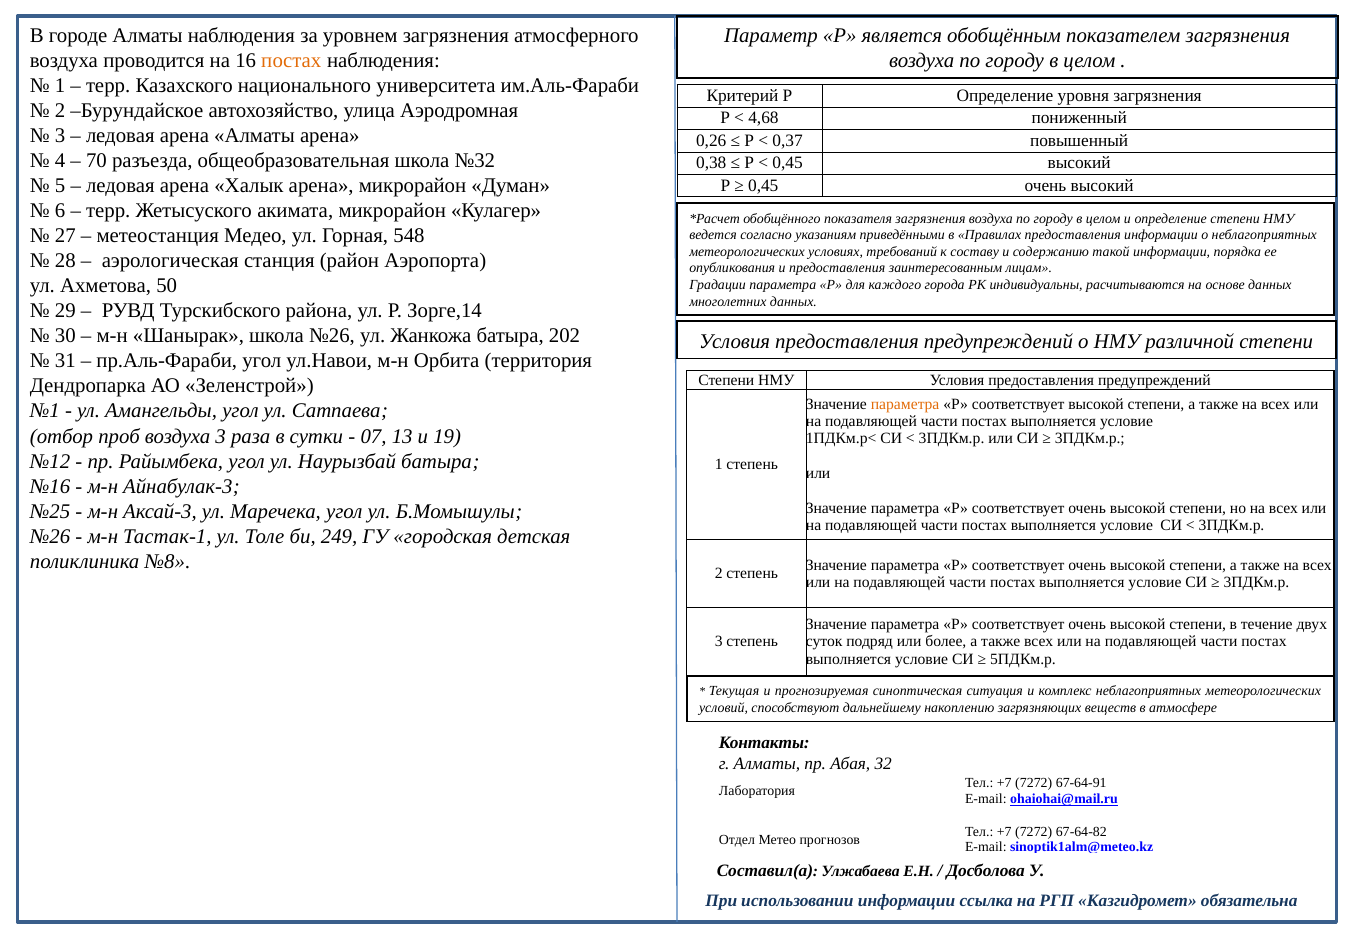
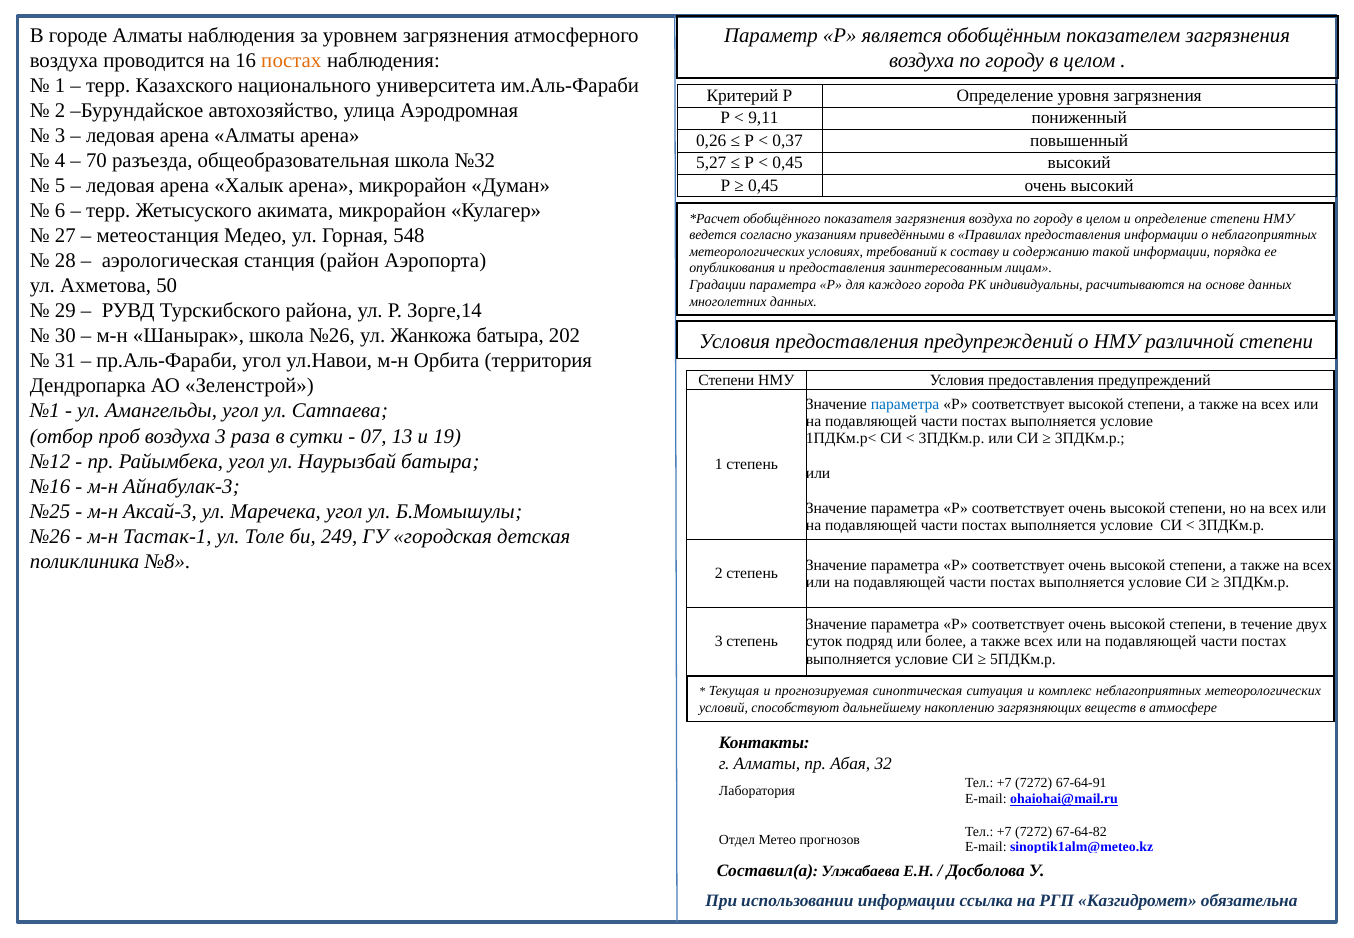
4,68: 4,68 -> 9,11 (763, 118)
0,38: 0,38 -> 5,27 (711, 163)
параметра colour: orange -> blue (905, 404)
